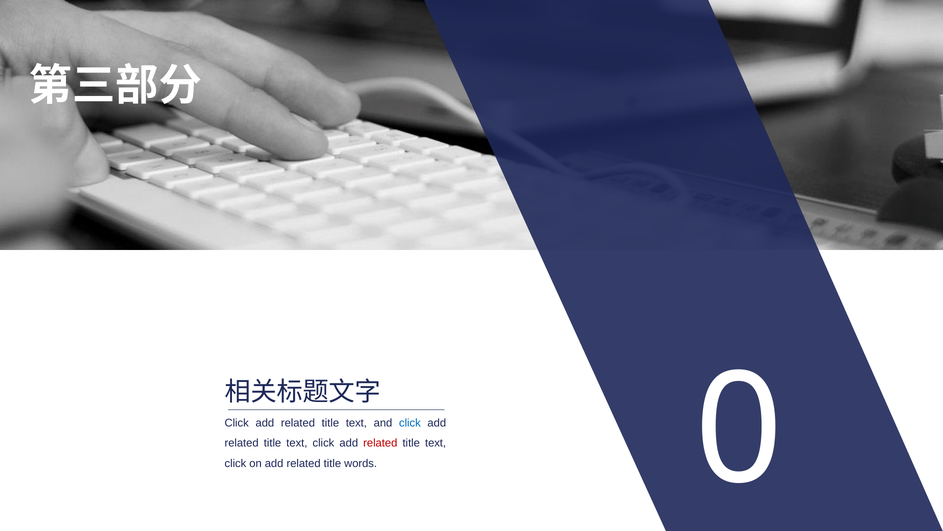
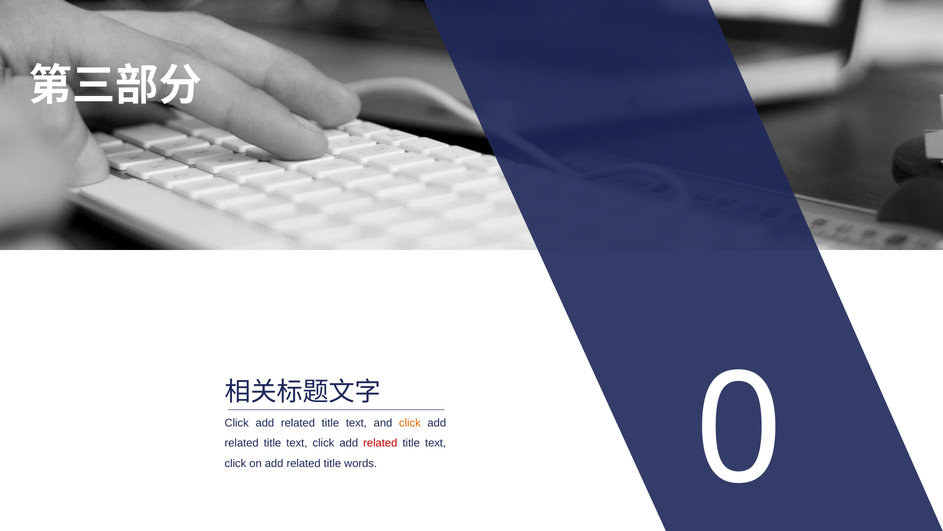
click colour: blue -> orange (410, 423)
